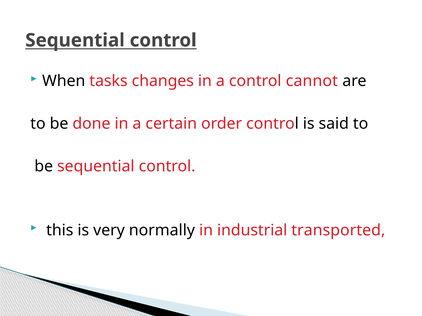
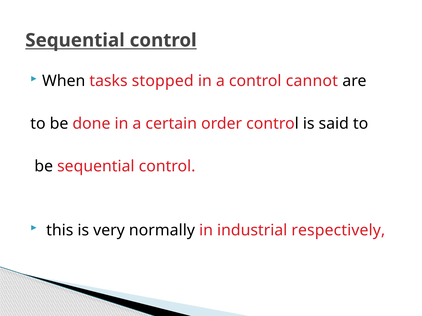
changes: changes -> stopped (163, 81)
transported: transported -> respectively (338, 230)
